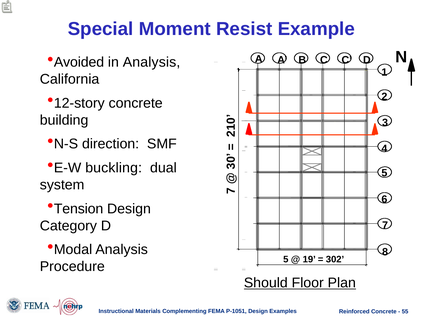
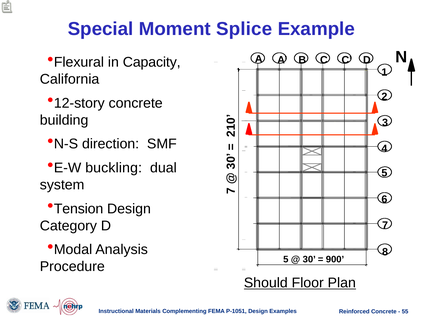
Resist: Resist -> Splice (244, 29)
Avoided: Avoided -> Flexural (79, 62)
in Analysis: Analysis -> Capacity (152, 62)
19: 19 -> 30 (309, 259)
302: 302 -> 900 (335, 259)
